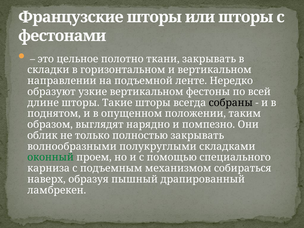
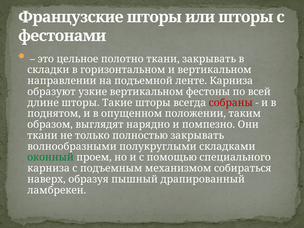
ленте Нередко: Нередко -> Карниза (231, 81)
собраны colour: black -> red (231, 103)
облик: облик -> ткани (42, 136)
